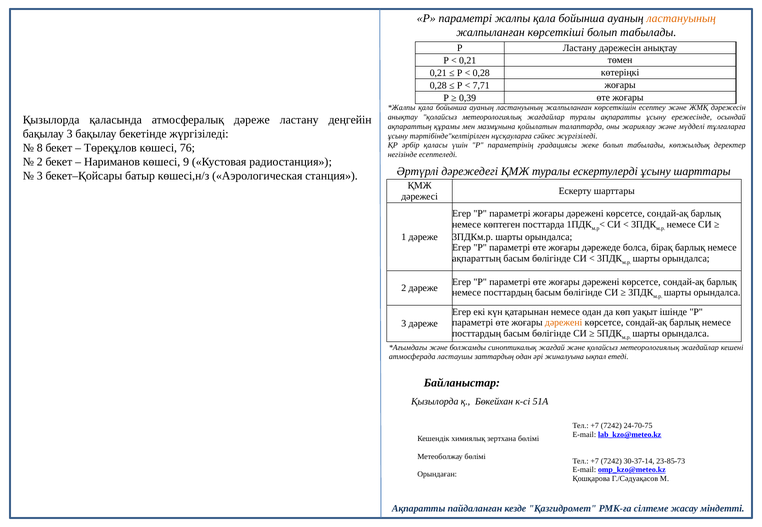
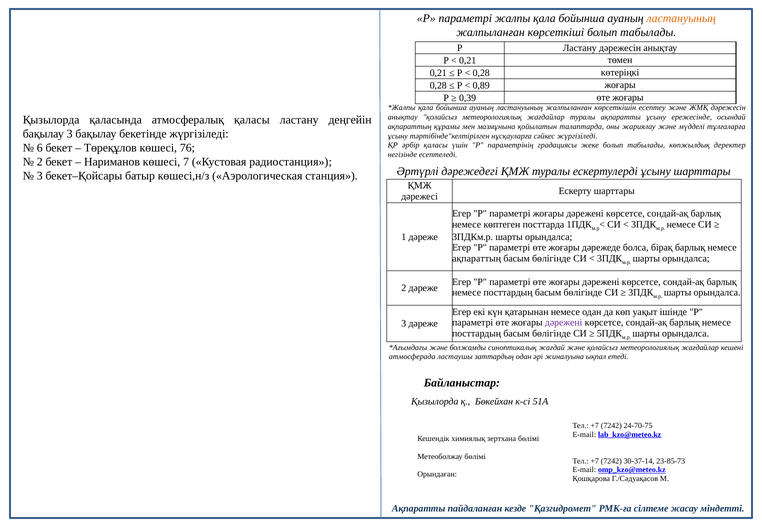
7,71: 7,71 -> 0,89 (481, 86)
атмосфералық дәреже: дәреже -> қаласы (252, 120)
8: 8 -> 6 (40, 148)
9: 9 -> 7 (186, 162)
дәрежені colour: orange -> purple (564, 323)
